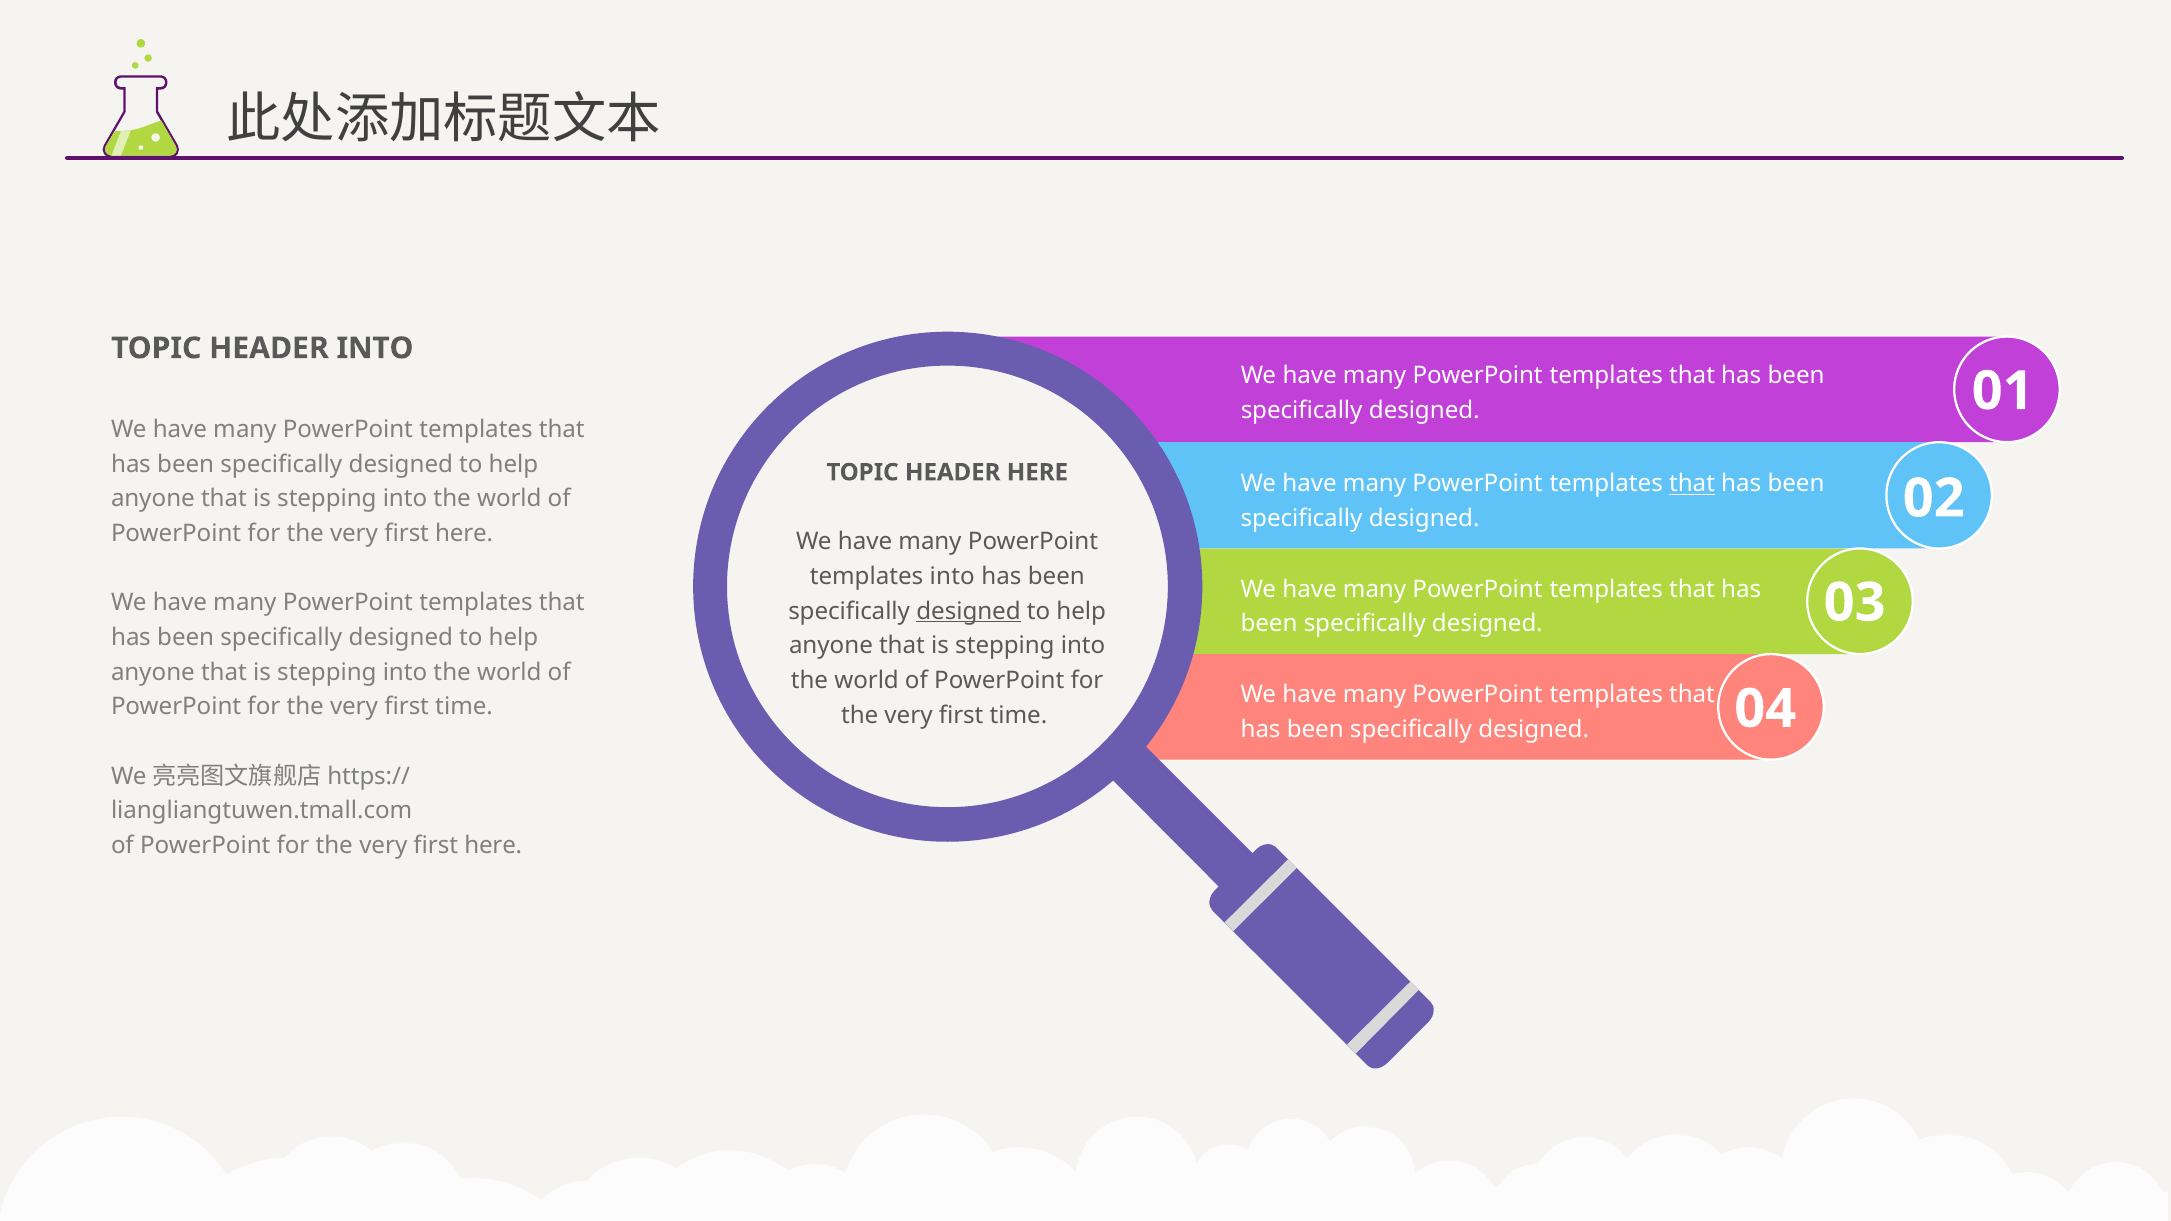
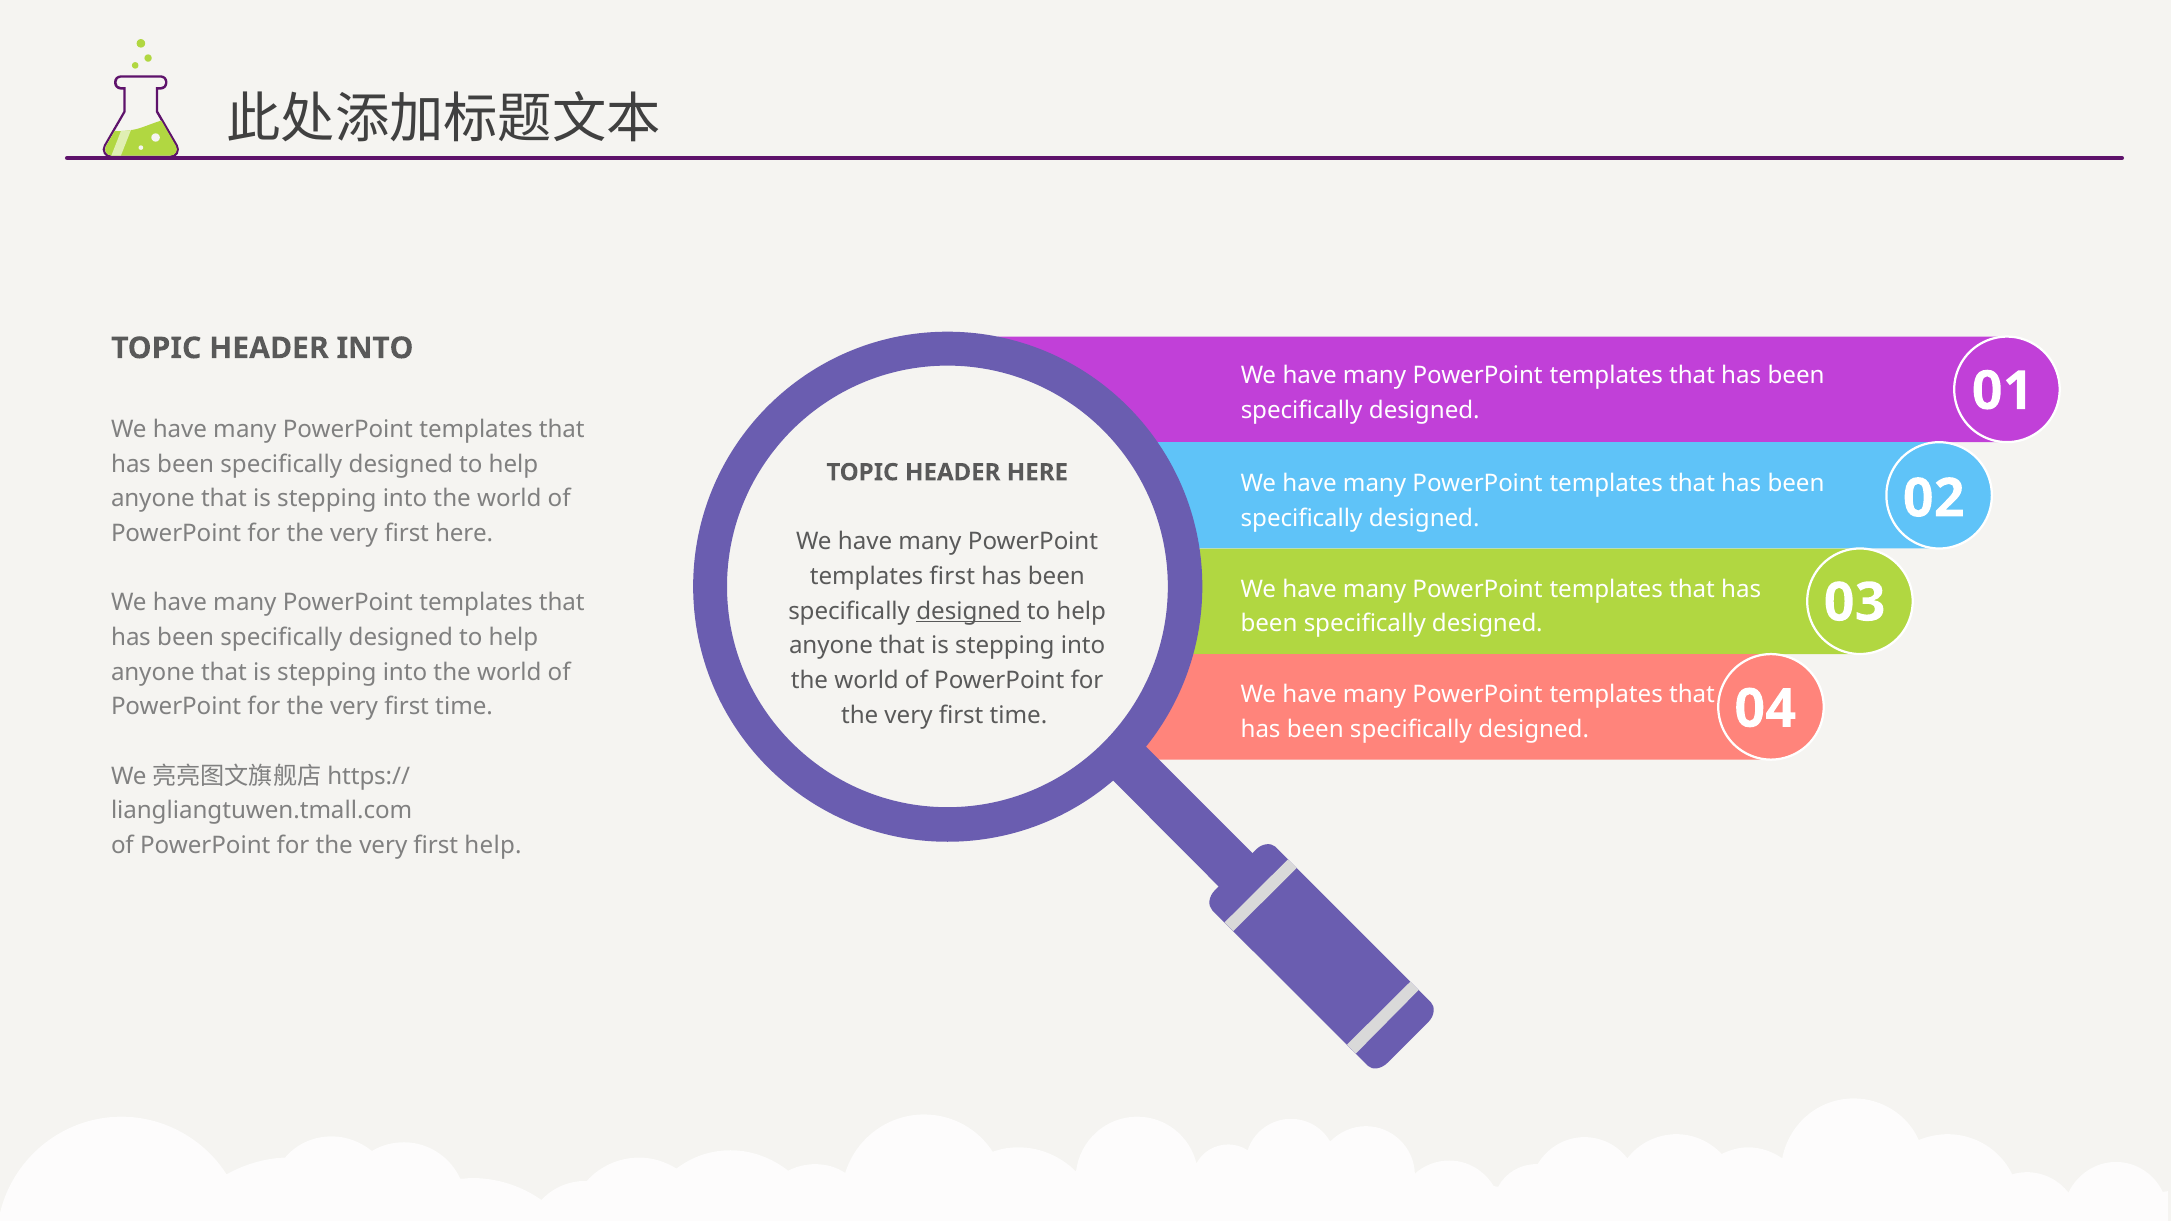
that underline: present -> none (1692, 484)
templates into: into -> first (952, 576)
here: here -> help (493, 846)
